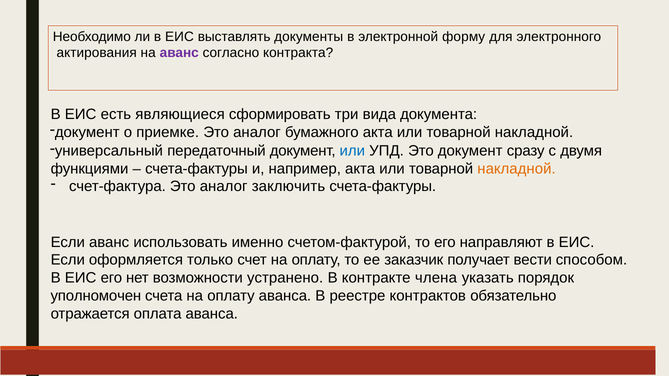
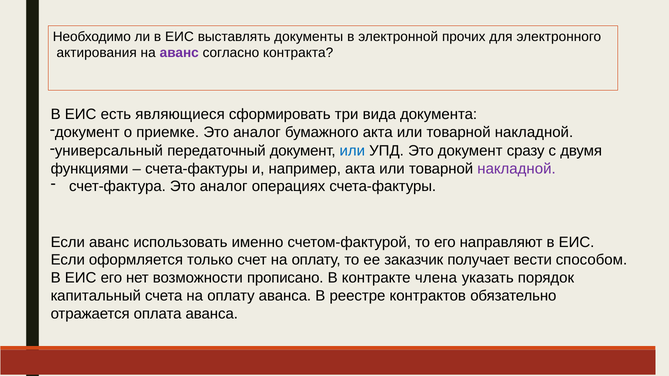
форму: форму -> прочих (464, 37)
накладной colour: orange -> purple (517, 169)
заключить: заключить -> операциях (289, 187)
устранено: устранено -> прописано (285, 278)
уполномочен: уполномочен -> капитальный (96, 296)
